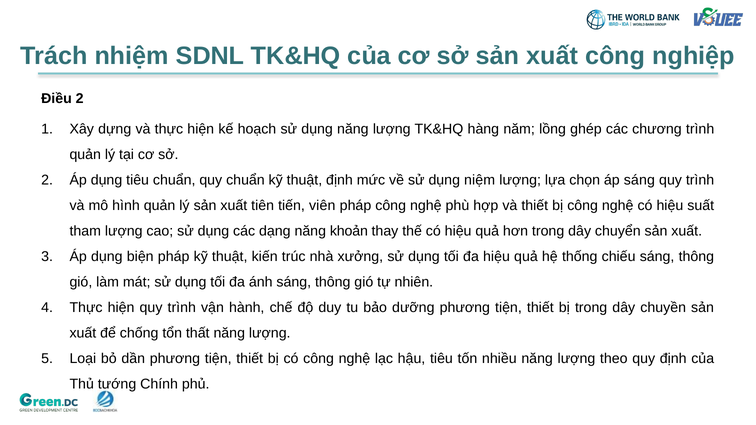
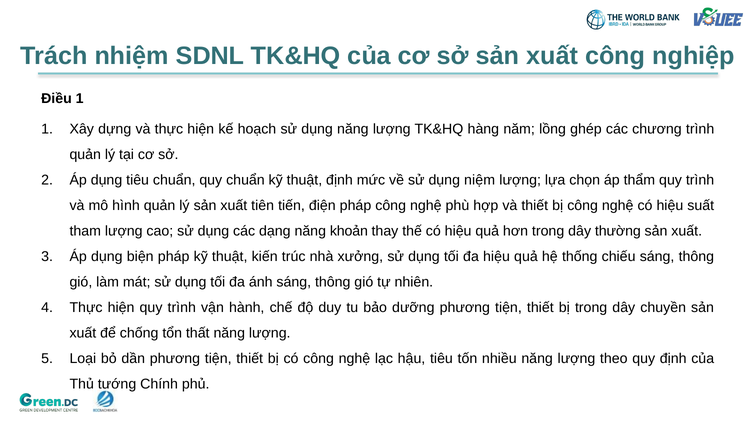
Điều 2: 2 -> 1 (80, 99)
áp sáng: sáng -> thẩm (639, 180)
viên: viên -> điện (322, 206)
chuyển: chuyển -> thường (618, 231)
